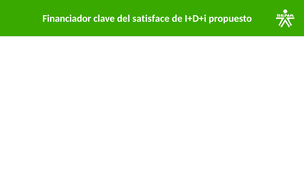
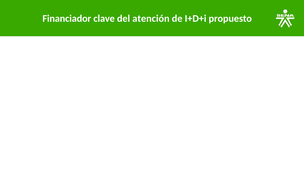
satisface: satisface -> atención (151, 18)
